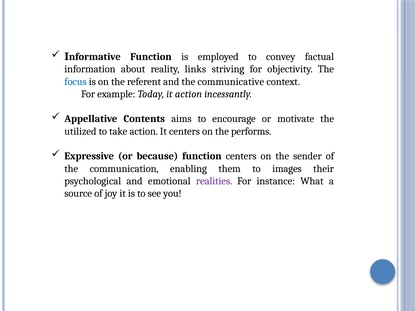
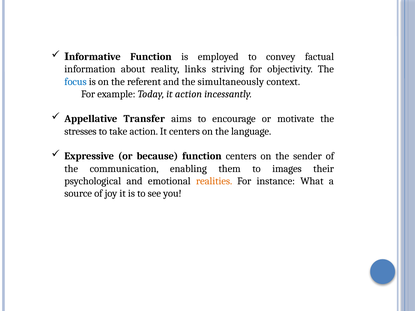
communicative: communicative -> simultaneously (231, 82)
Contents: Contents -> Transfer (144, 119)
utilized: utilized -> stresses (80, 131)
performs: performs -> language (251, 131)
realities colour: purple -> orange (214, 181)
